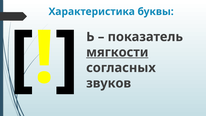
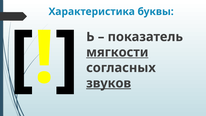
звуков underline: none -> present (109, 83)
